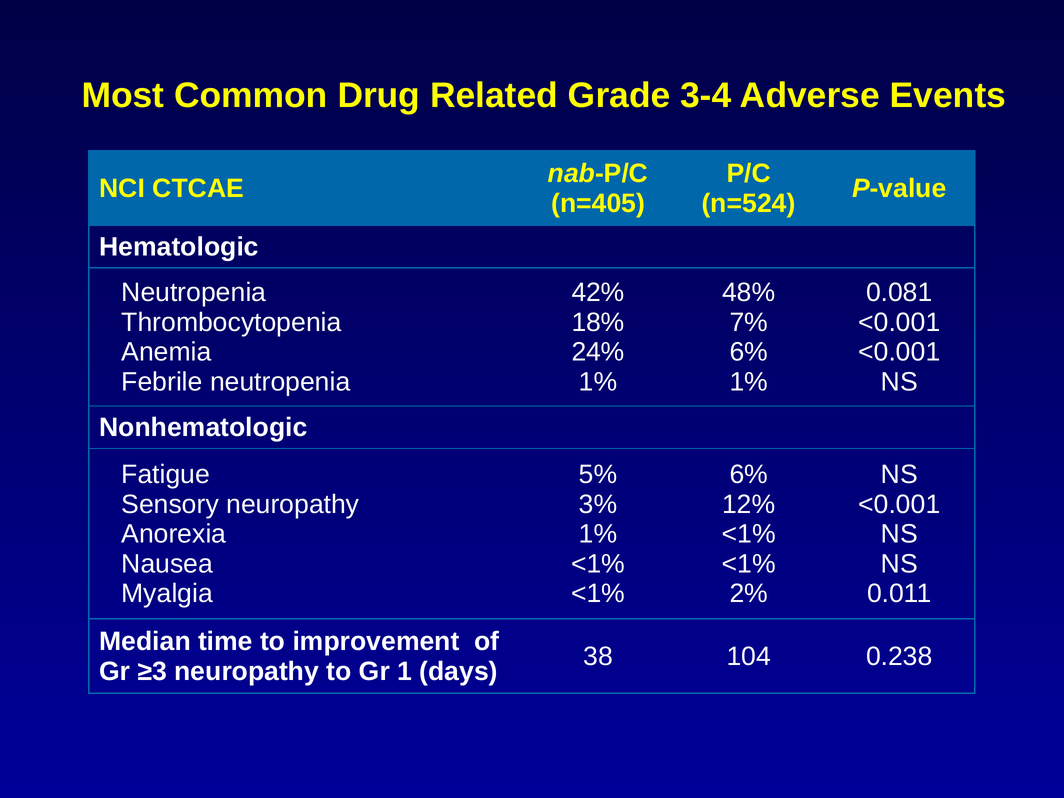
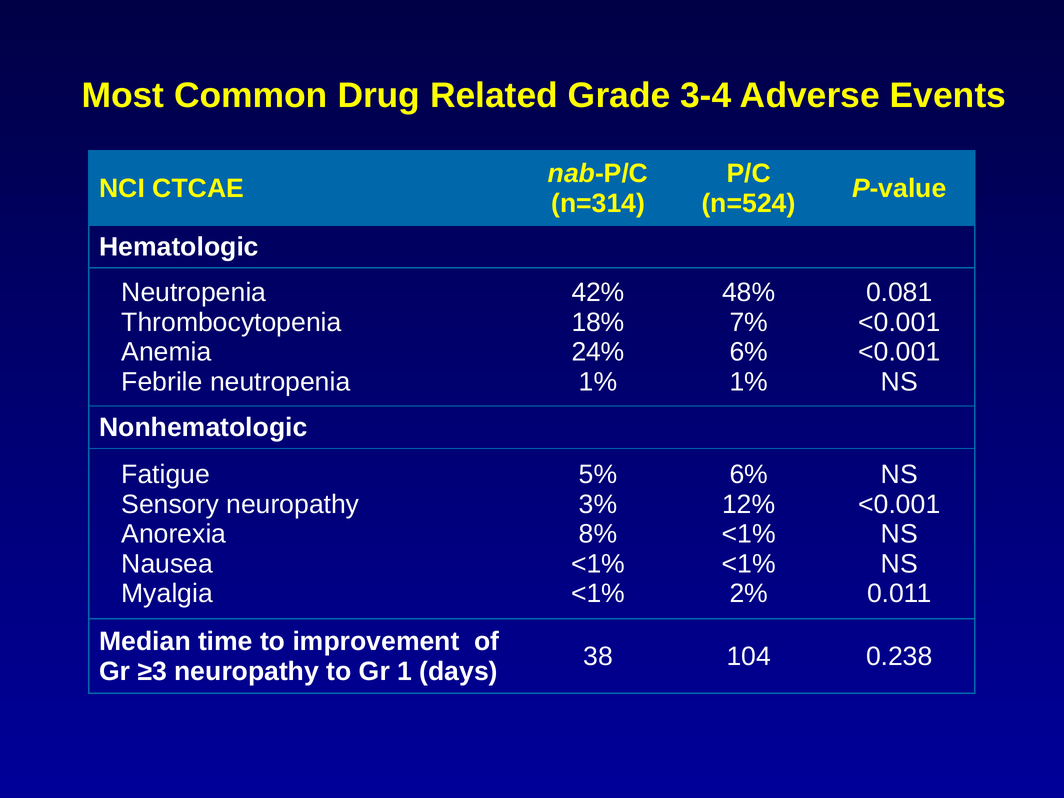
n=405: n=405 -> n=314 (598, 203)
1%: 1% -> 8% (598, 534)
